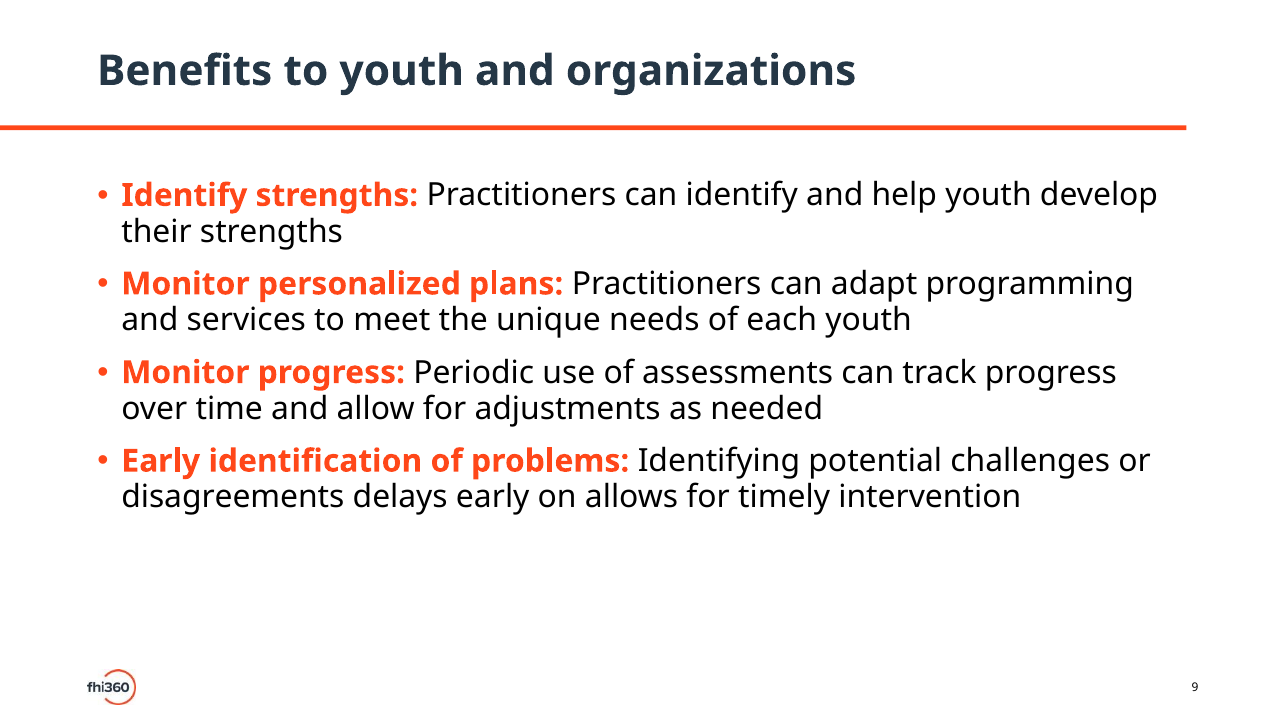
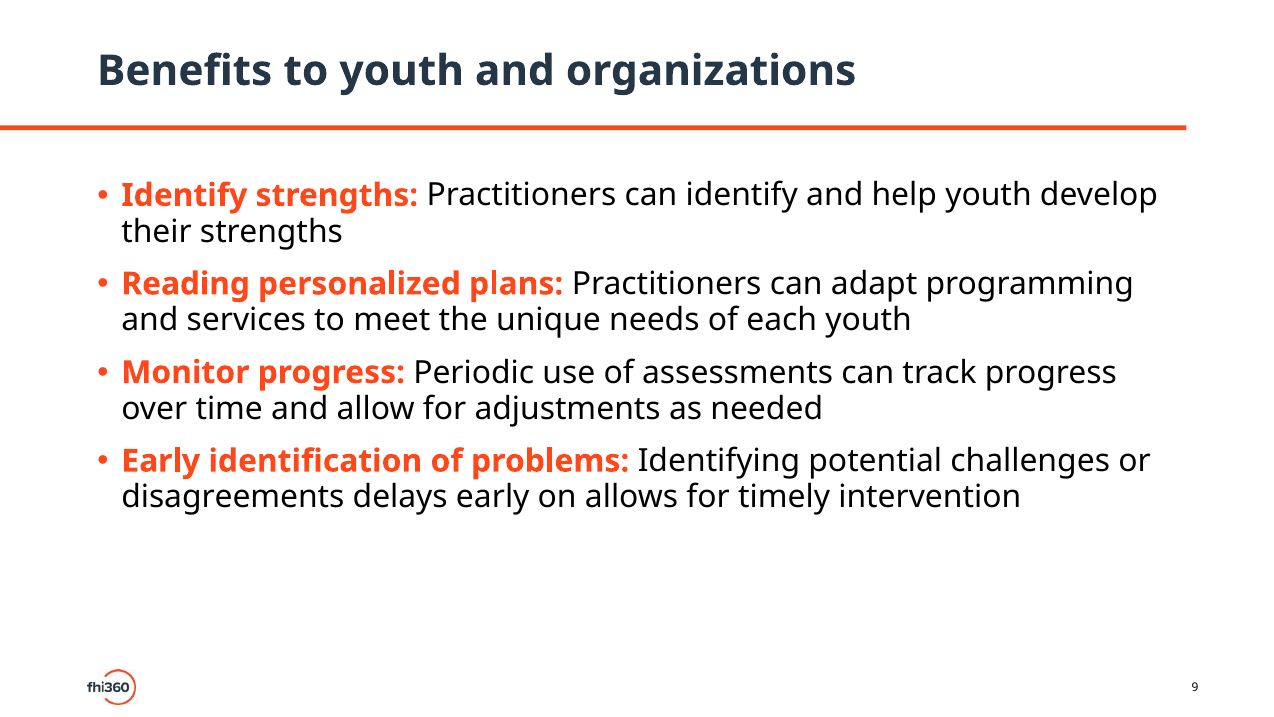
Monitor: Monitor -> Reading (186, 284)
